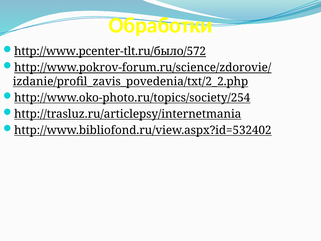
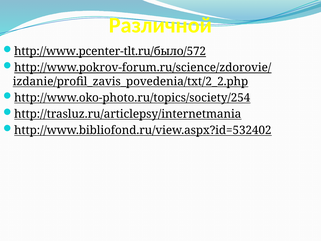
Обработки: Обработки -> Различной (160, 25)
